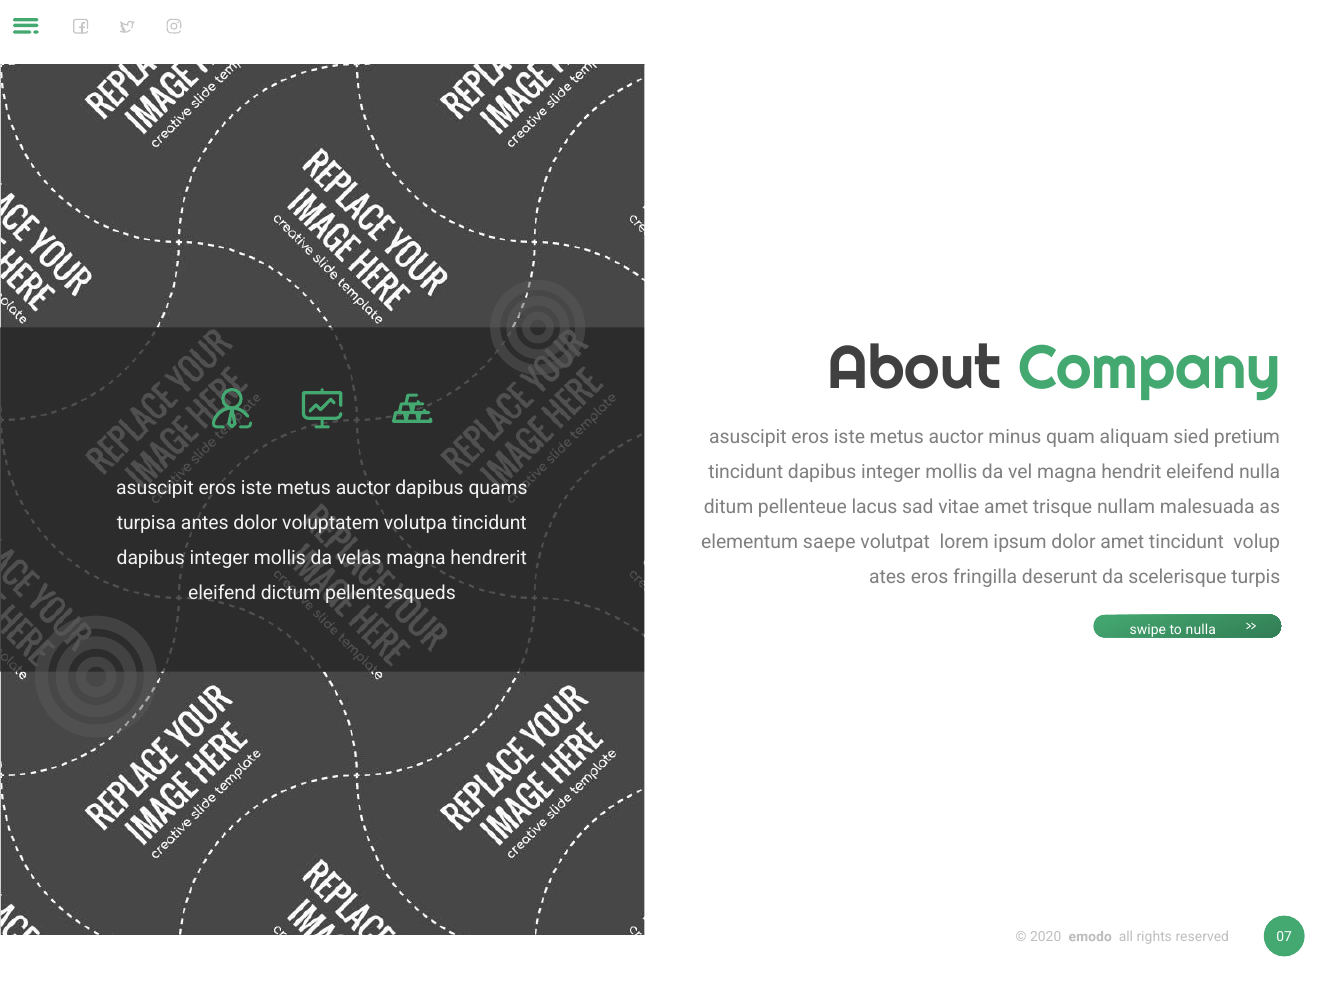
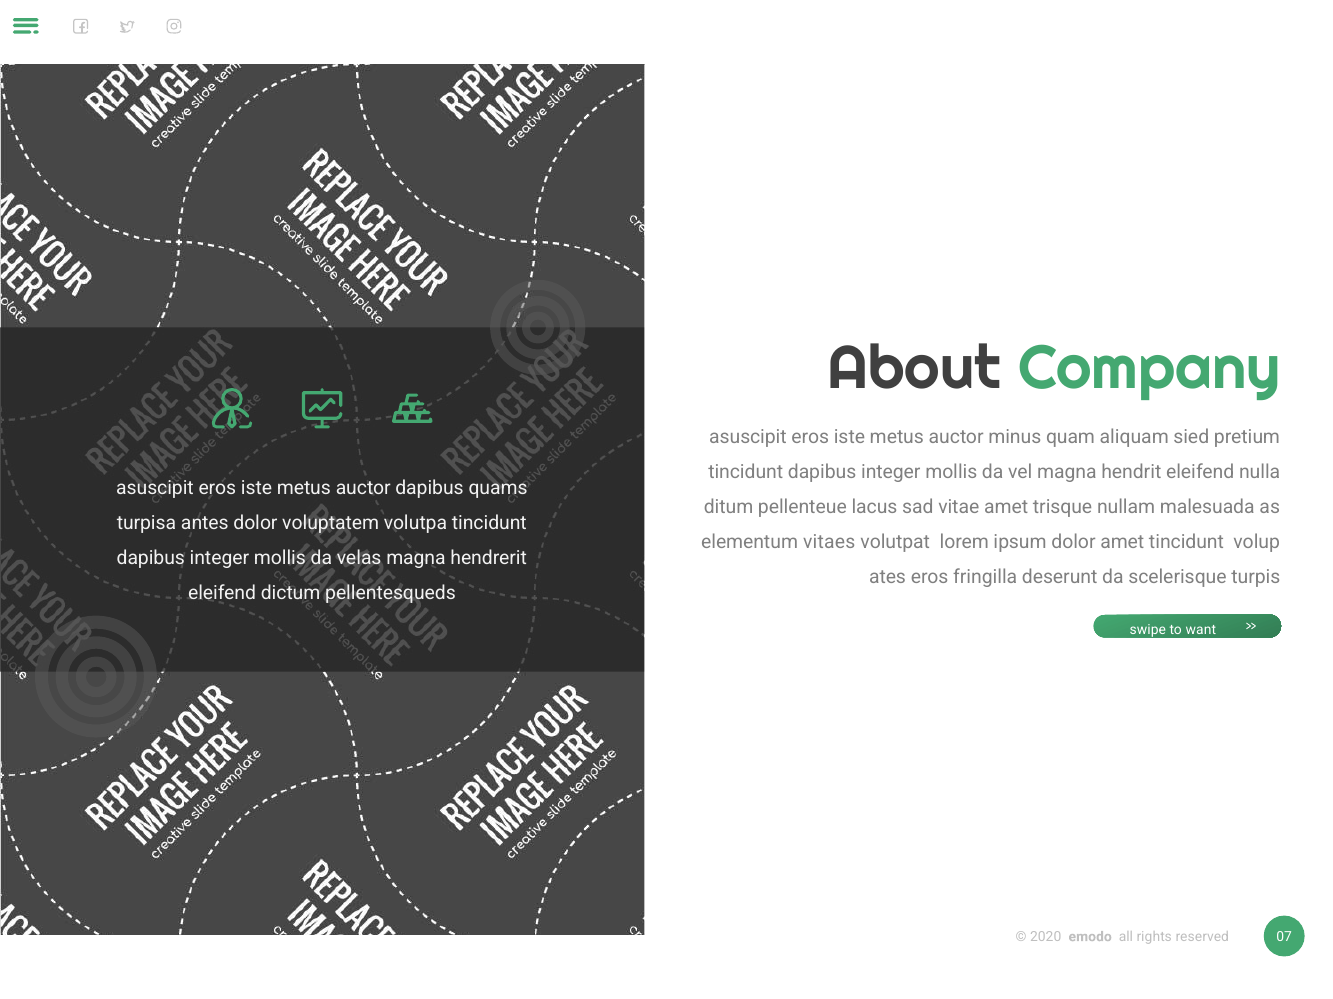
saepe: saepe -> vitaes (829, 542)
to nulla: nulla -> want (1201, 631)
